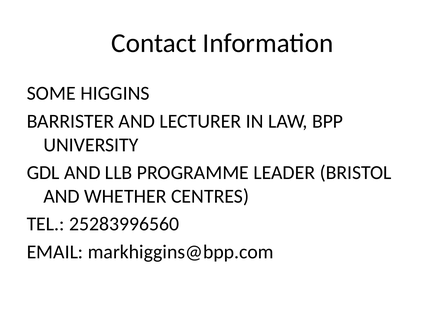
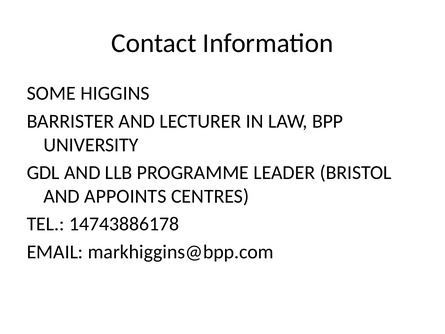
WHETHER: WHETHER -> APPOINTS (125, 196)
25283996560: 25283996560 -> 14743886178 (124, 224)
